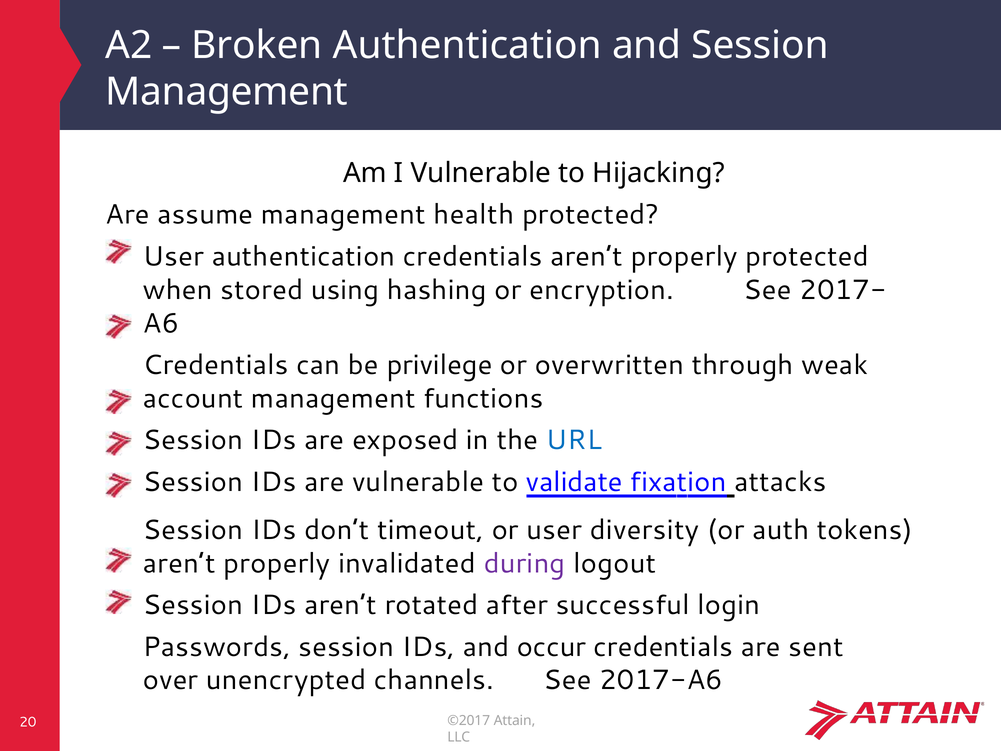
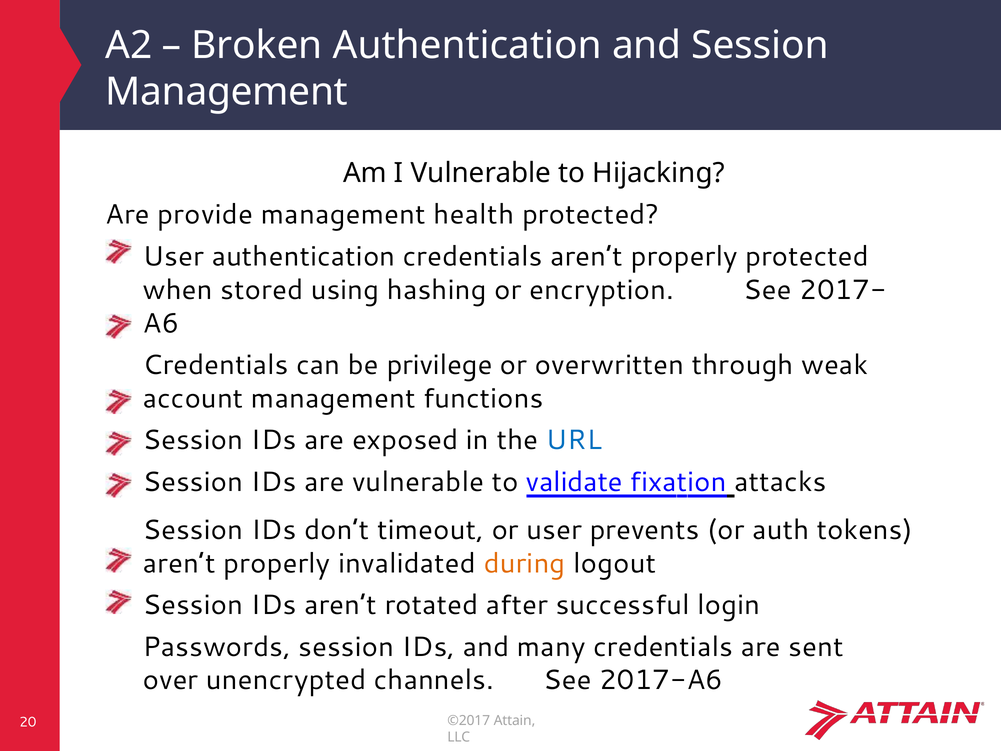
assume: assume -> provide (205, 215)
diversity: diversity -> prevents (644, 530)
during colour: purple -> orange (524, 563)
occur: occur -> many (551, 647)
